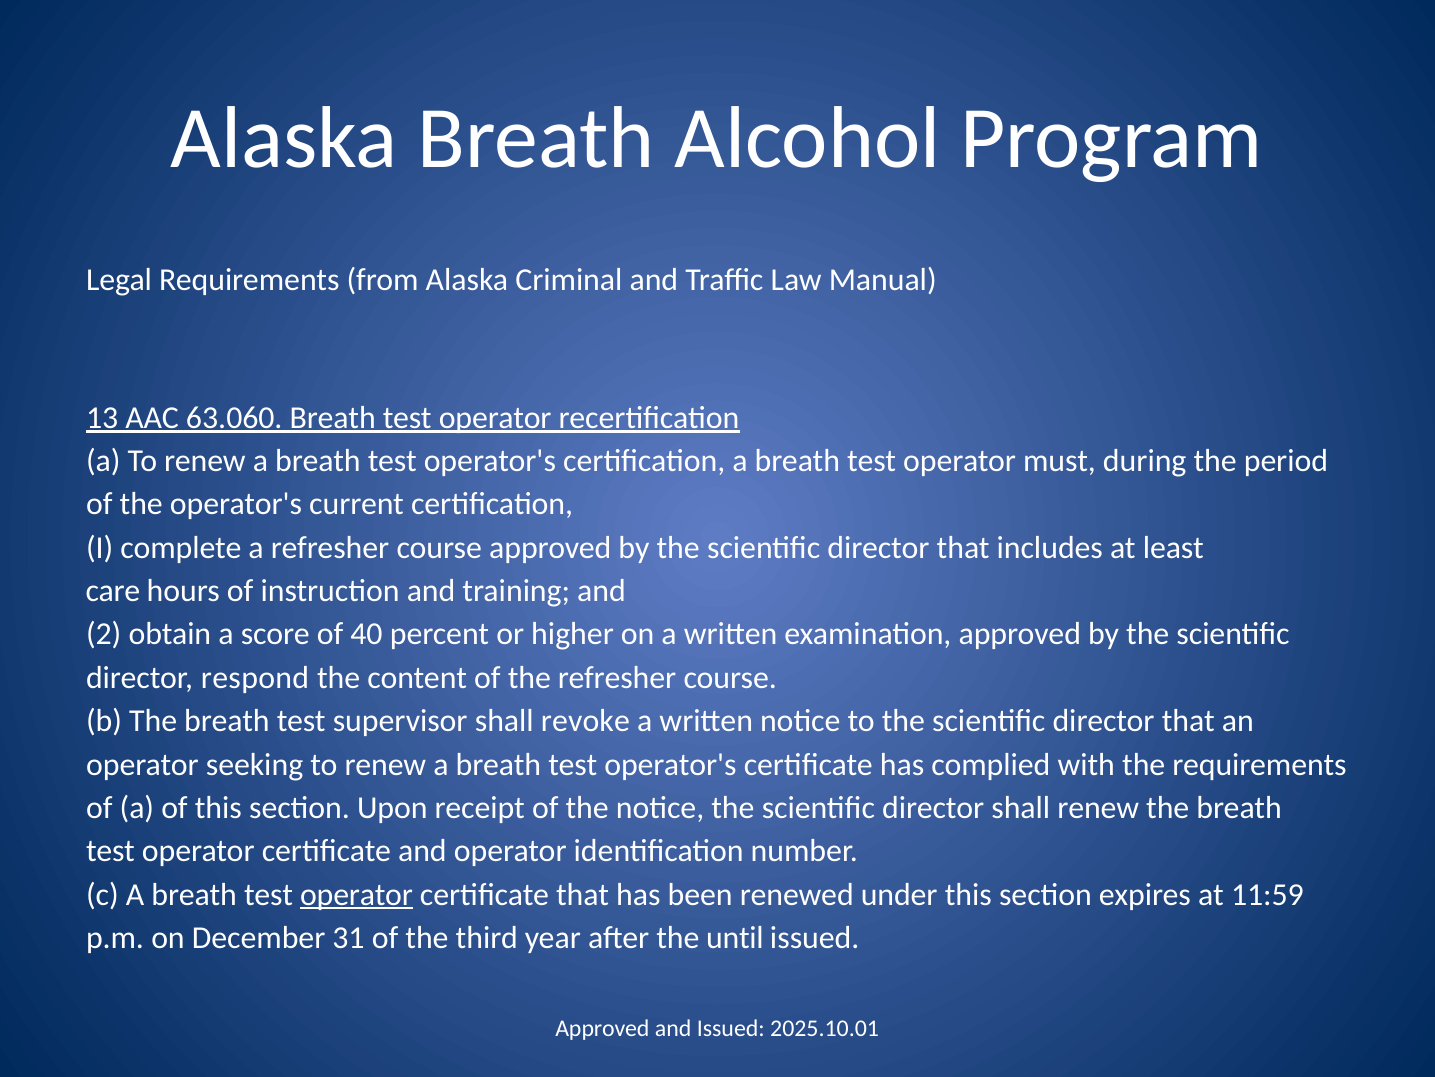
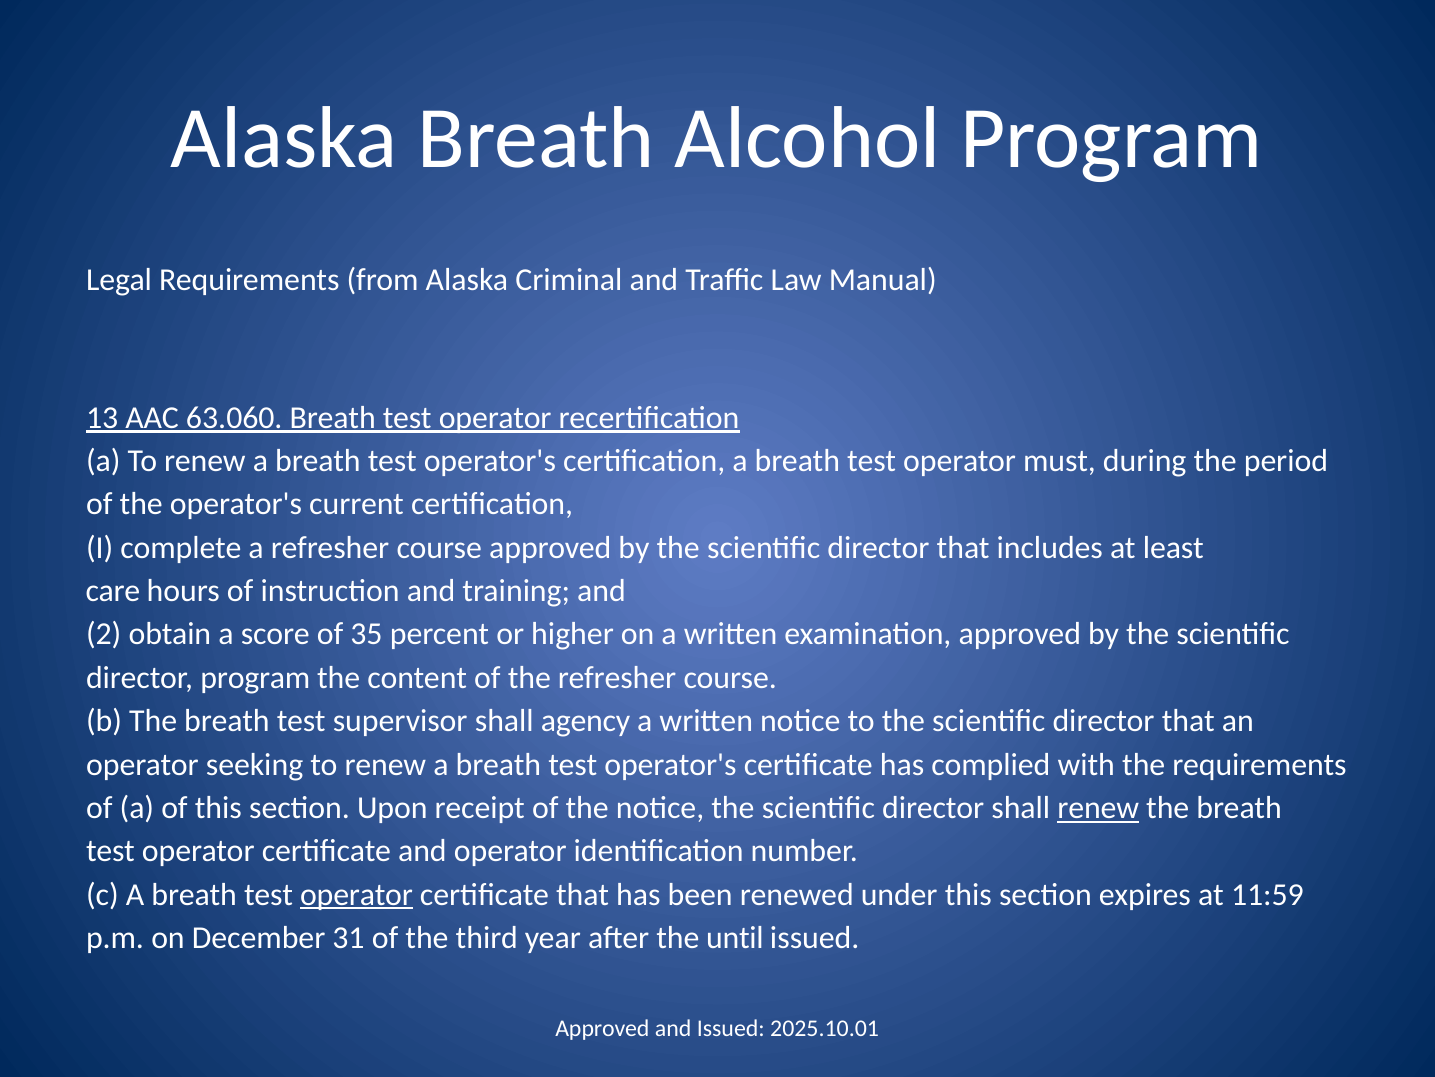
40: 40 -> 35 (367, 634)
director respond: respond -> program (255, 677)
revoke: revoke -> agency (586, 721)
renew underline: none -> present (1098, 807)
